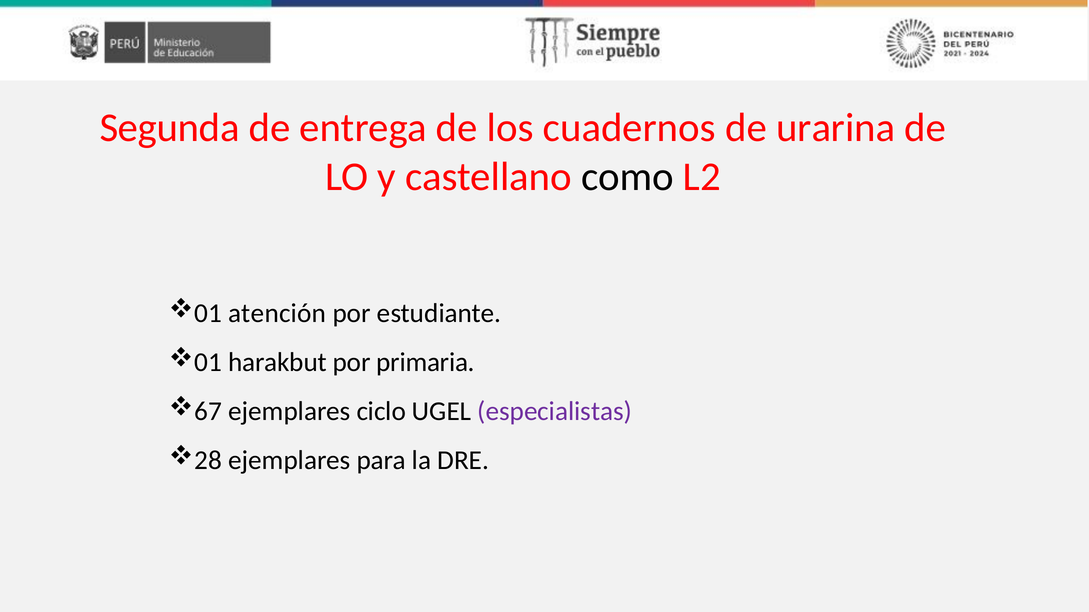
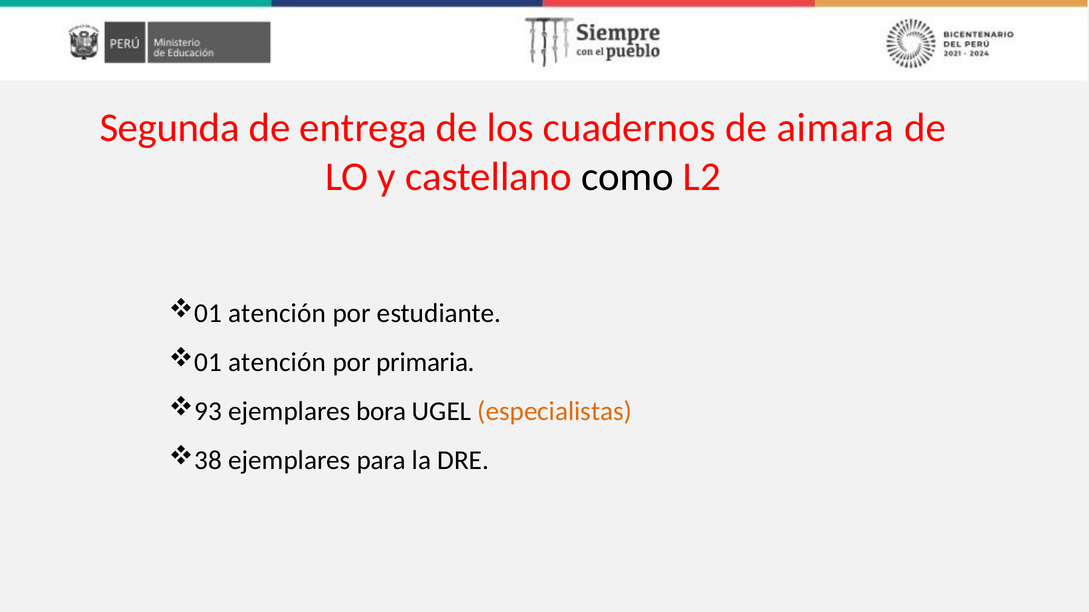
urarina: urarina -> aimara (835, 128)
harakbut: harakbut -> atención (277, 363)
67: 67 -> 93 (208, 412)
ciclo: ciclo -> bora (381, 412)
especialistas colour: purple -> orange (555, 412)
28: 28 -> 38 (208, 461)
